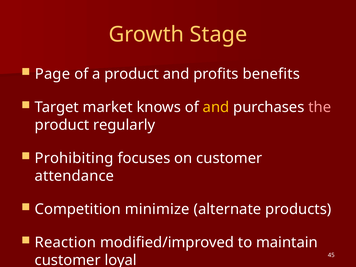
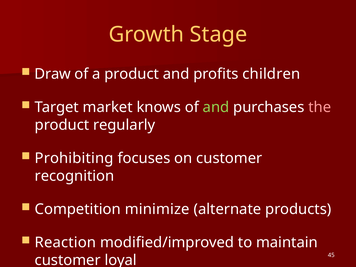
Page: Page -> Draw (53, 74)
benefits: benefits -> children (271, 74)
and colour: yellow -> light green (216, 107)
attendance: attendance -> recognition (74, 176)
